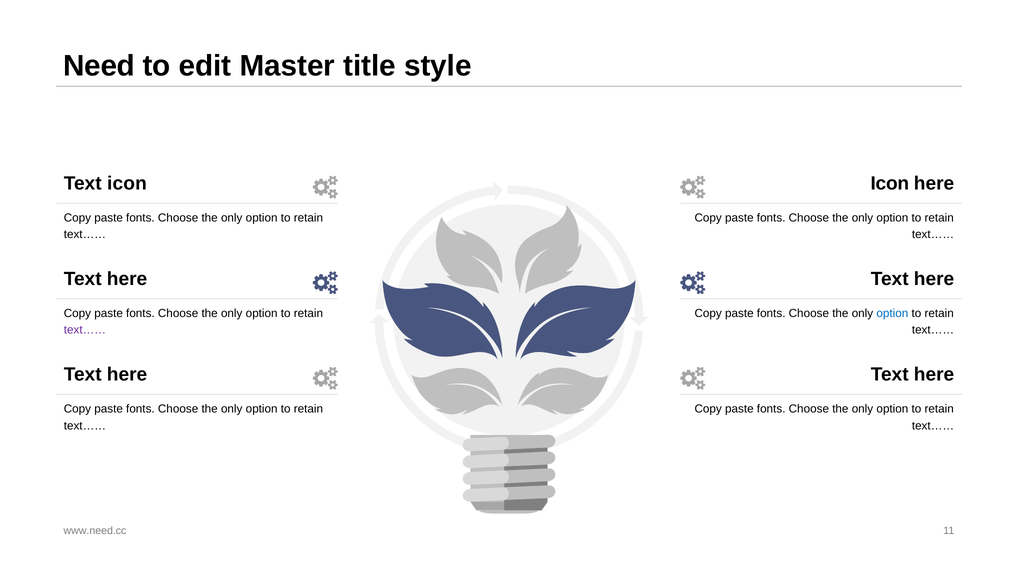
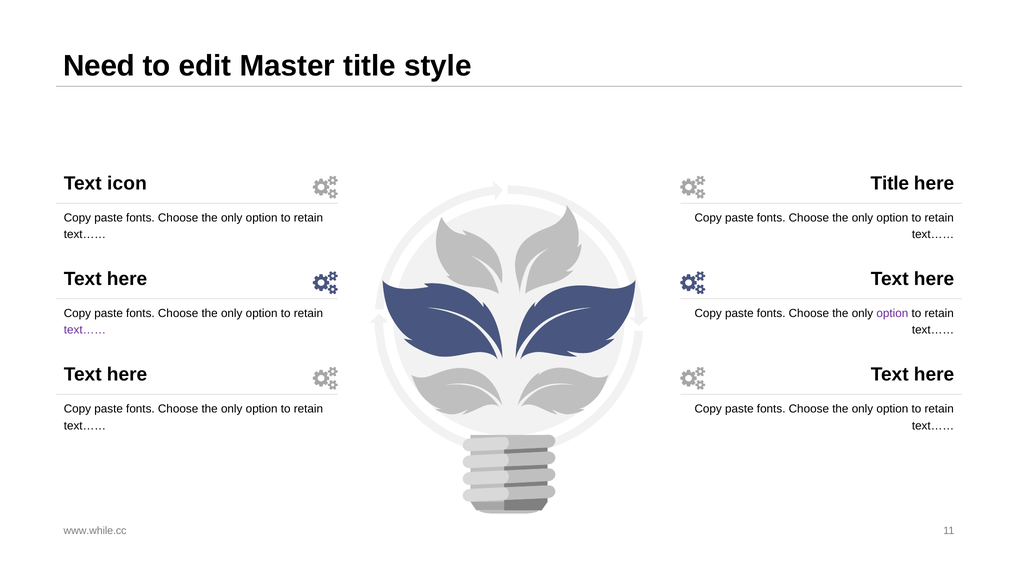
Icon: Icon -> Title (890, 183)
option colour: blue -> purple (892, 313)
www.need.cc: www.need.cc -> www.while.cc (95, 530)
